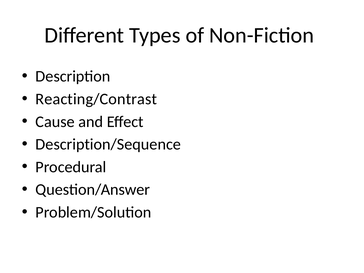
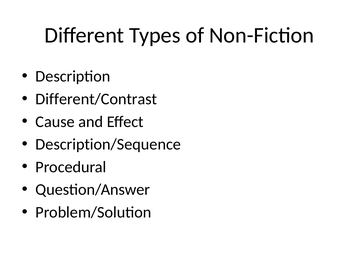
Reacting/Contrast: Reacting/Contrast -> Different/Contrast (96, 99)
